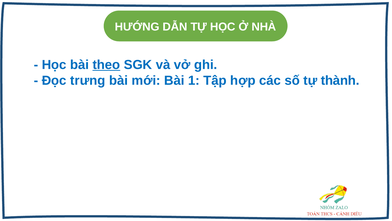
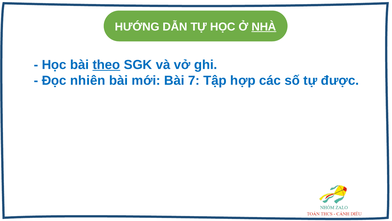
NHÀ underline: none -> present (264, 27)
trưng: trưng -> nhiên (88, 80)
1: 1 -> 7 (194, 80)
thành: thành -> được (340, 80)
